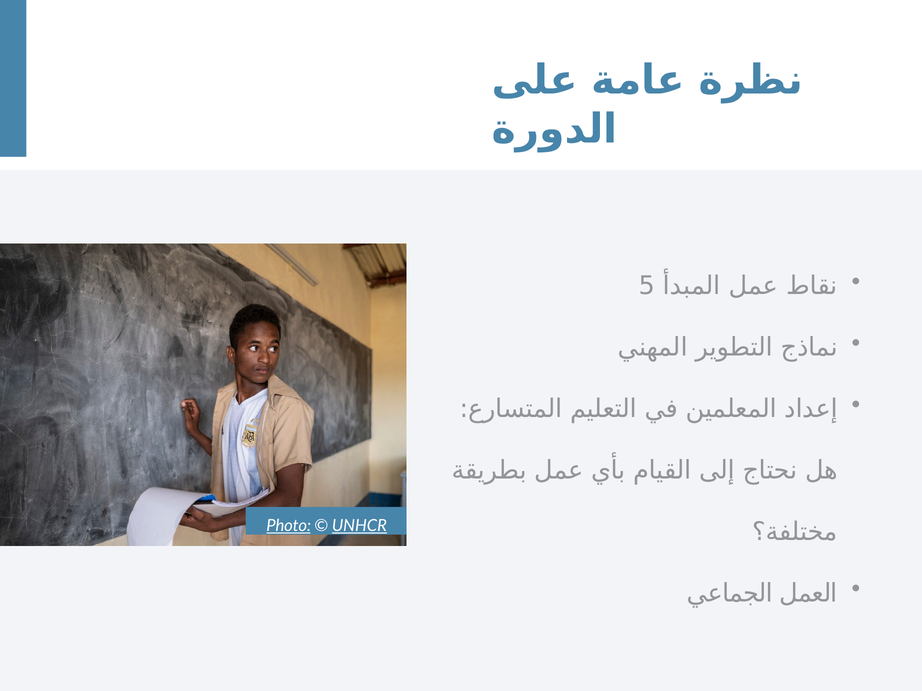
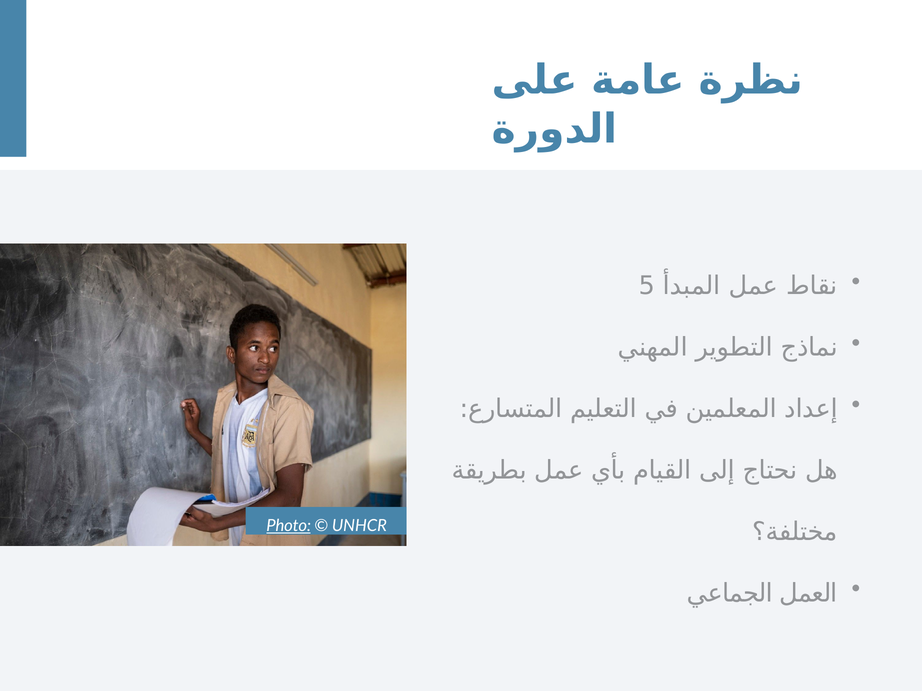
UNHCR underline: present -> none (359, 526)
